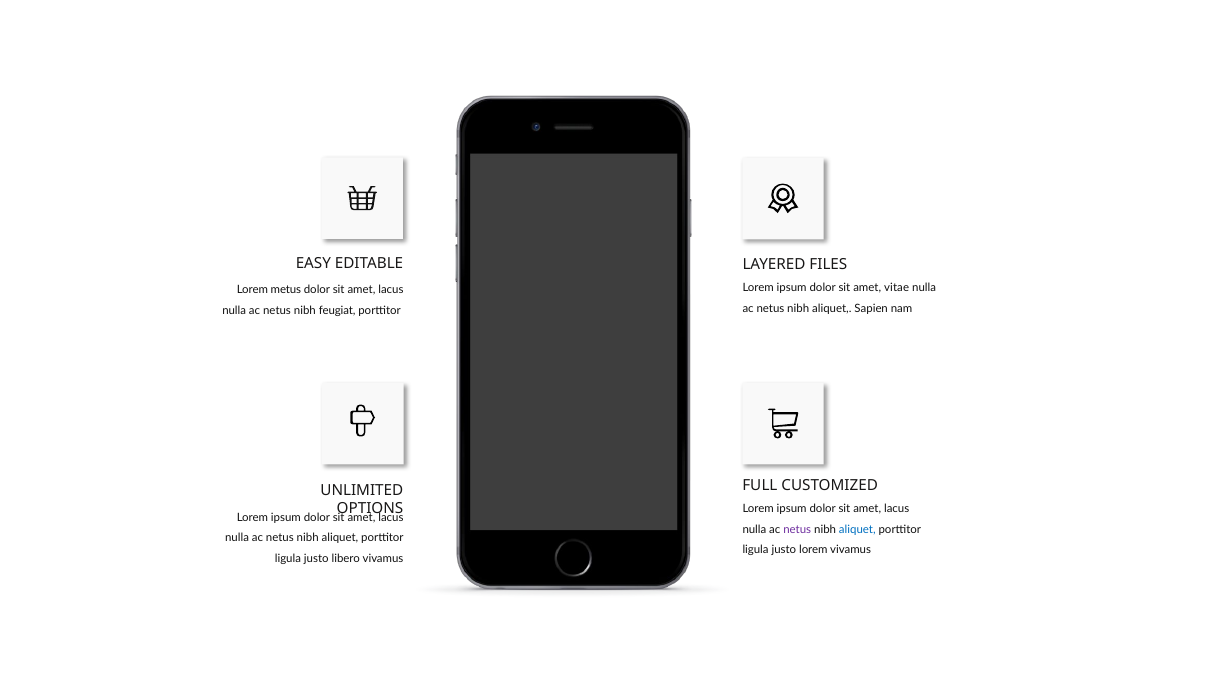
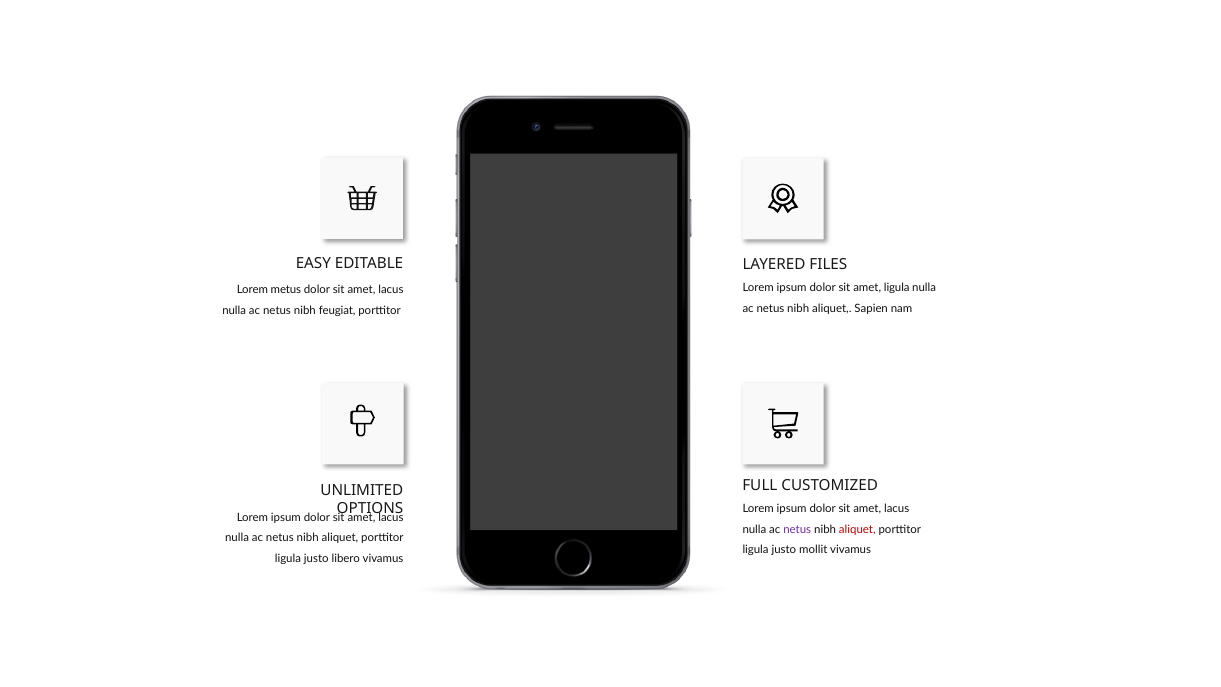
amet vitae: vitae -> ligula (897, 288)
aliquet colour: blue -> red (857, 529)
justo lorem: lorem -> mollit (813, 550)
